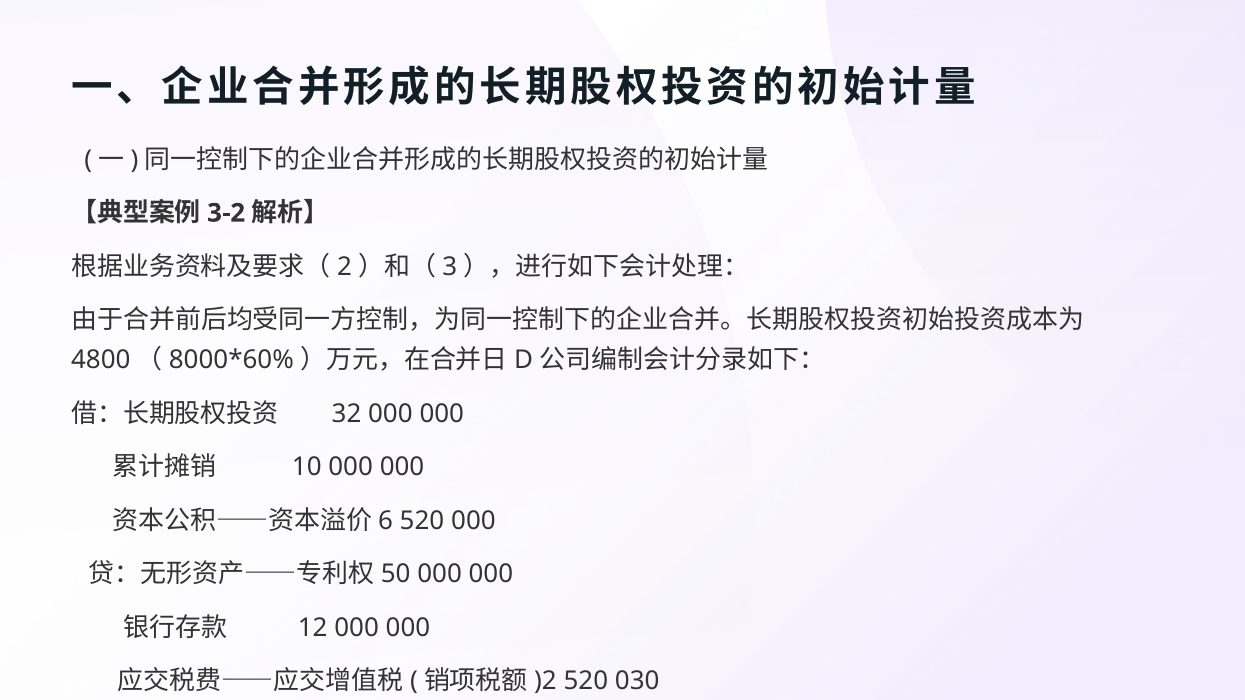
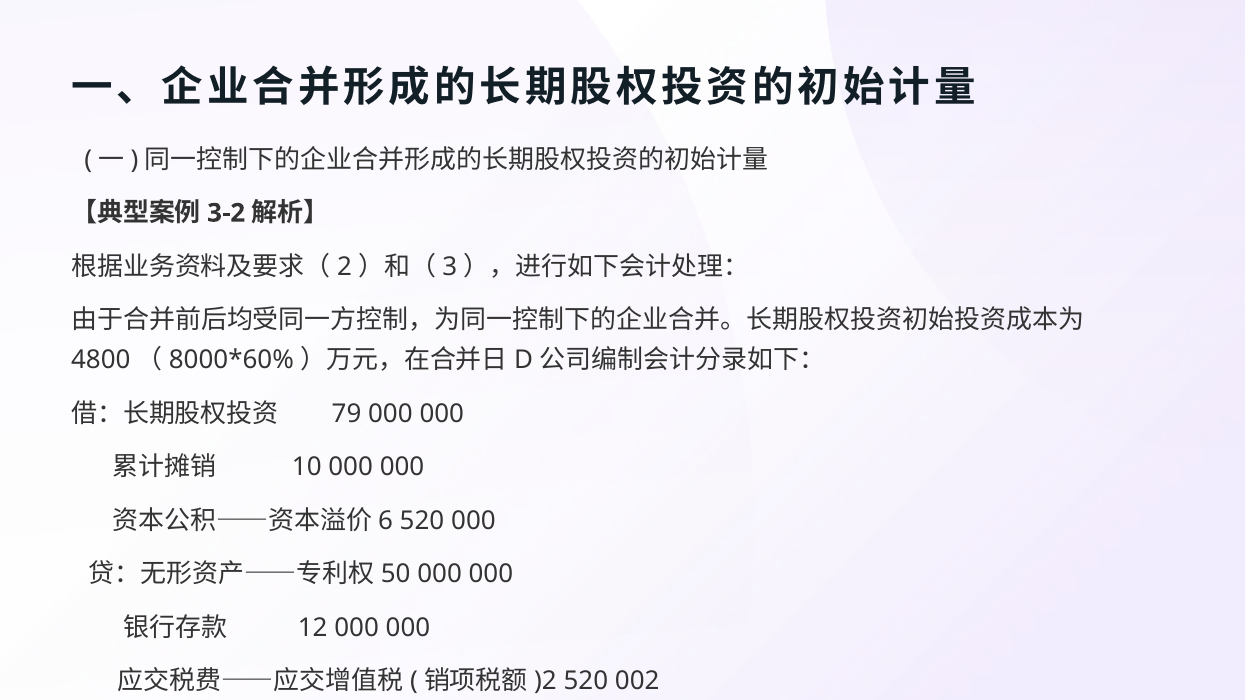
32: 32 -> 79 (347, 414)
030: 030 -> 002 (637, 681)
